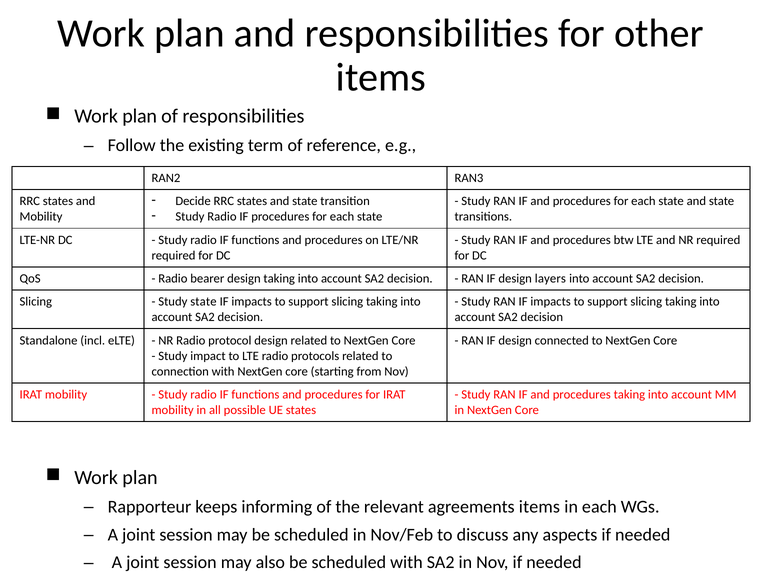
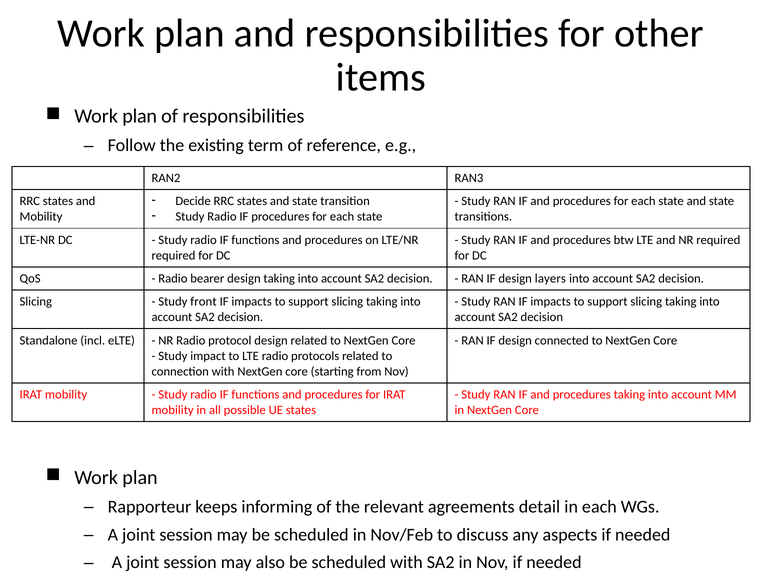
Study state: state -> front (203, 301)
agreements items: items -> detail (540, 506)
